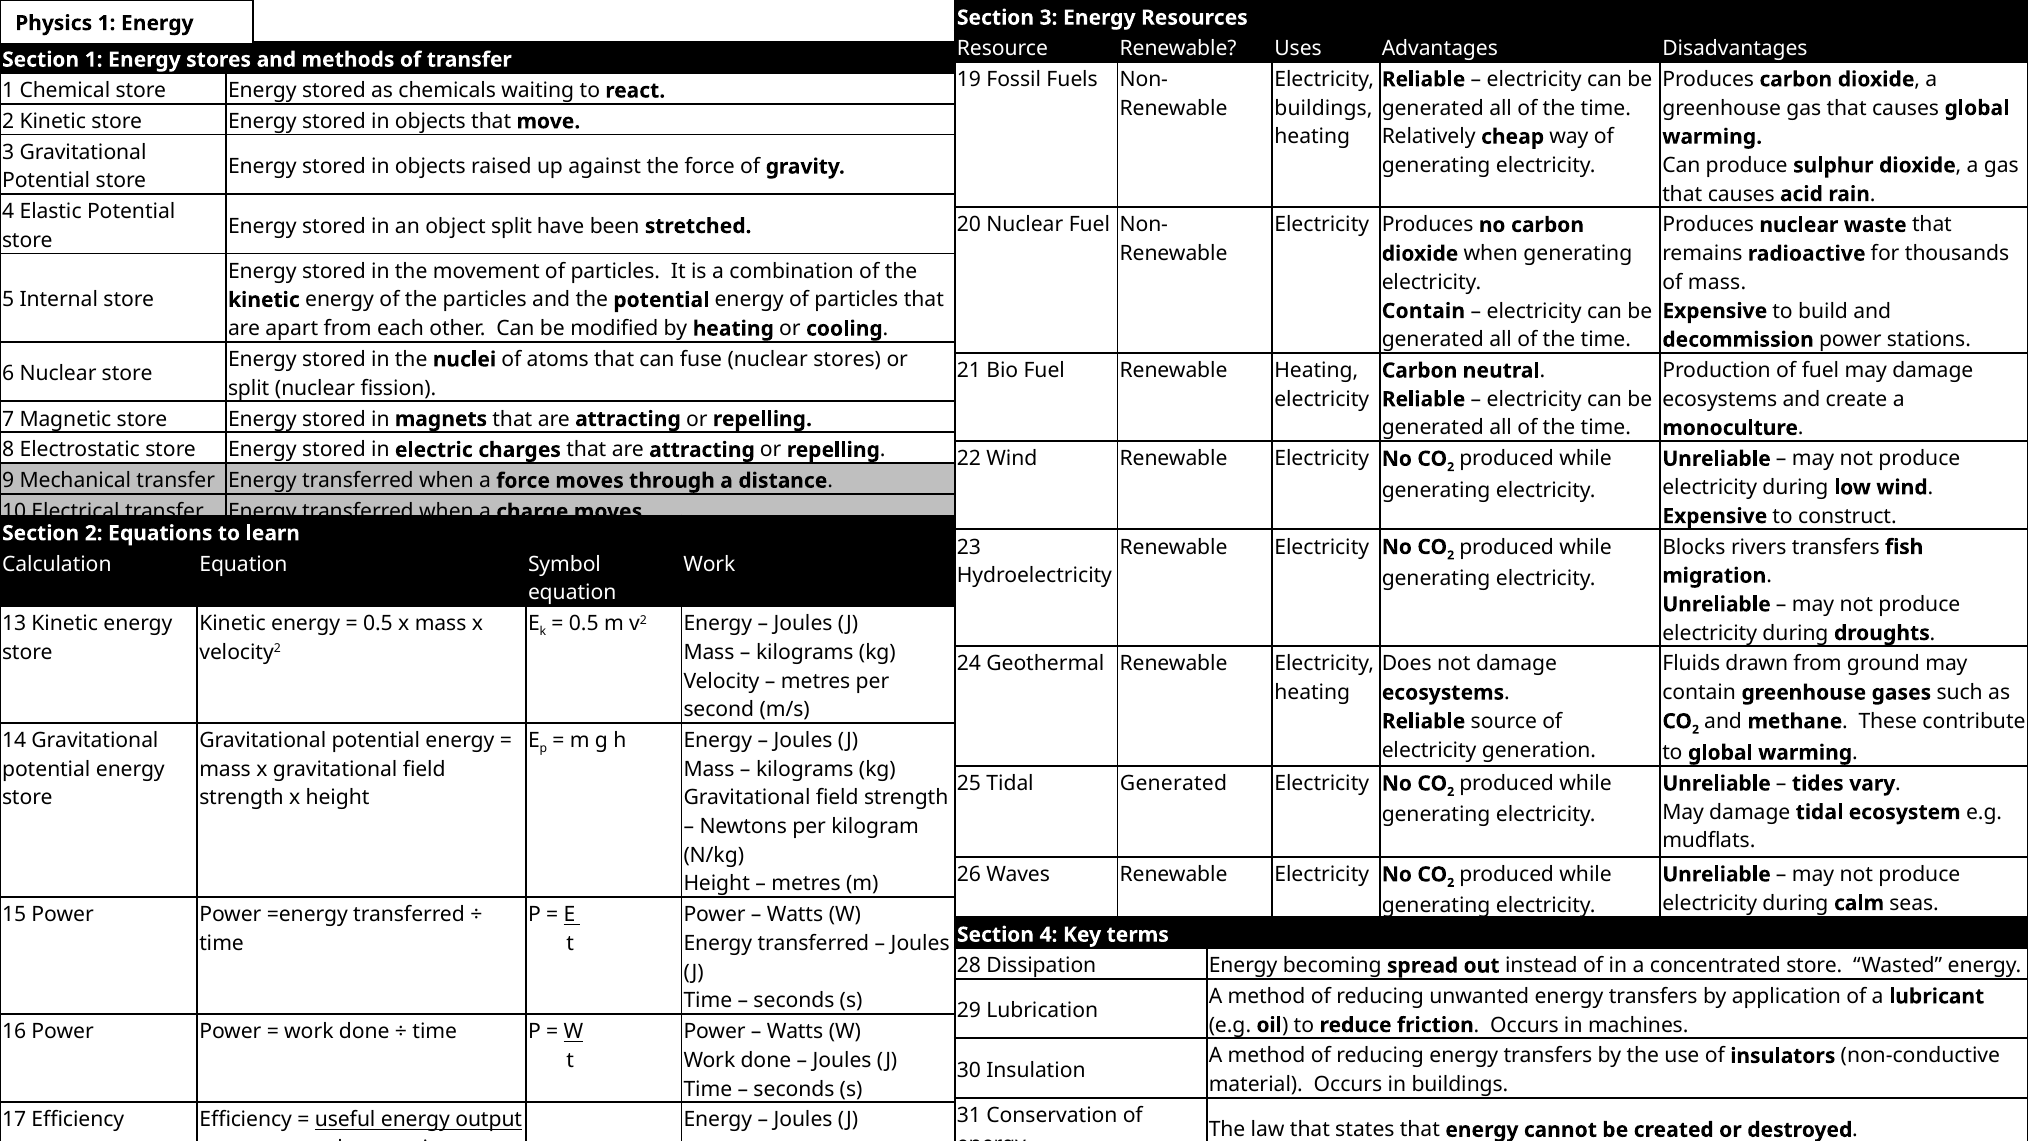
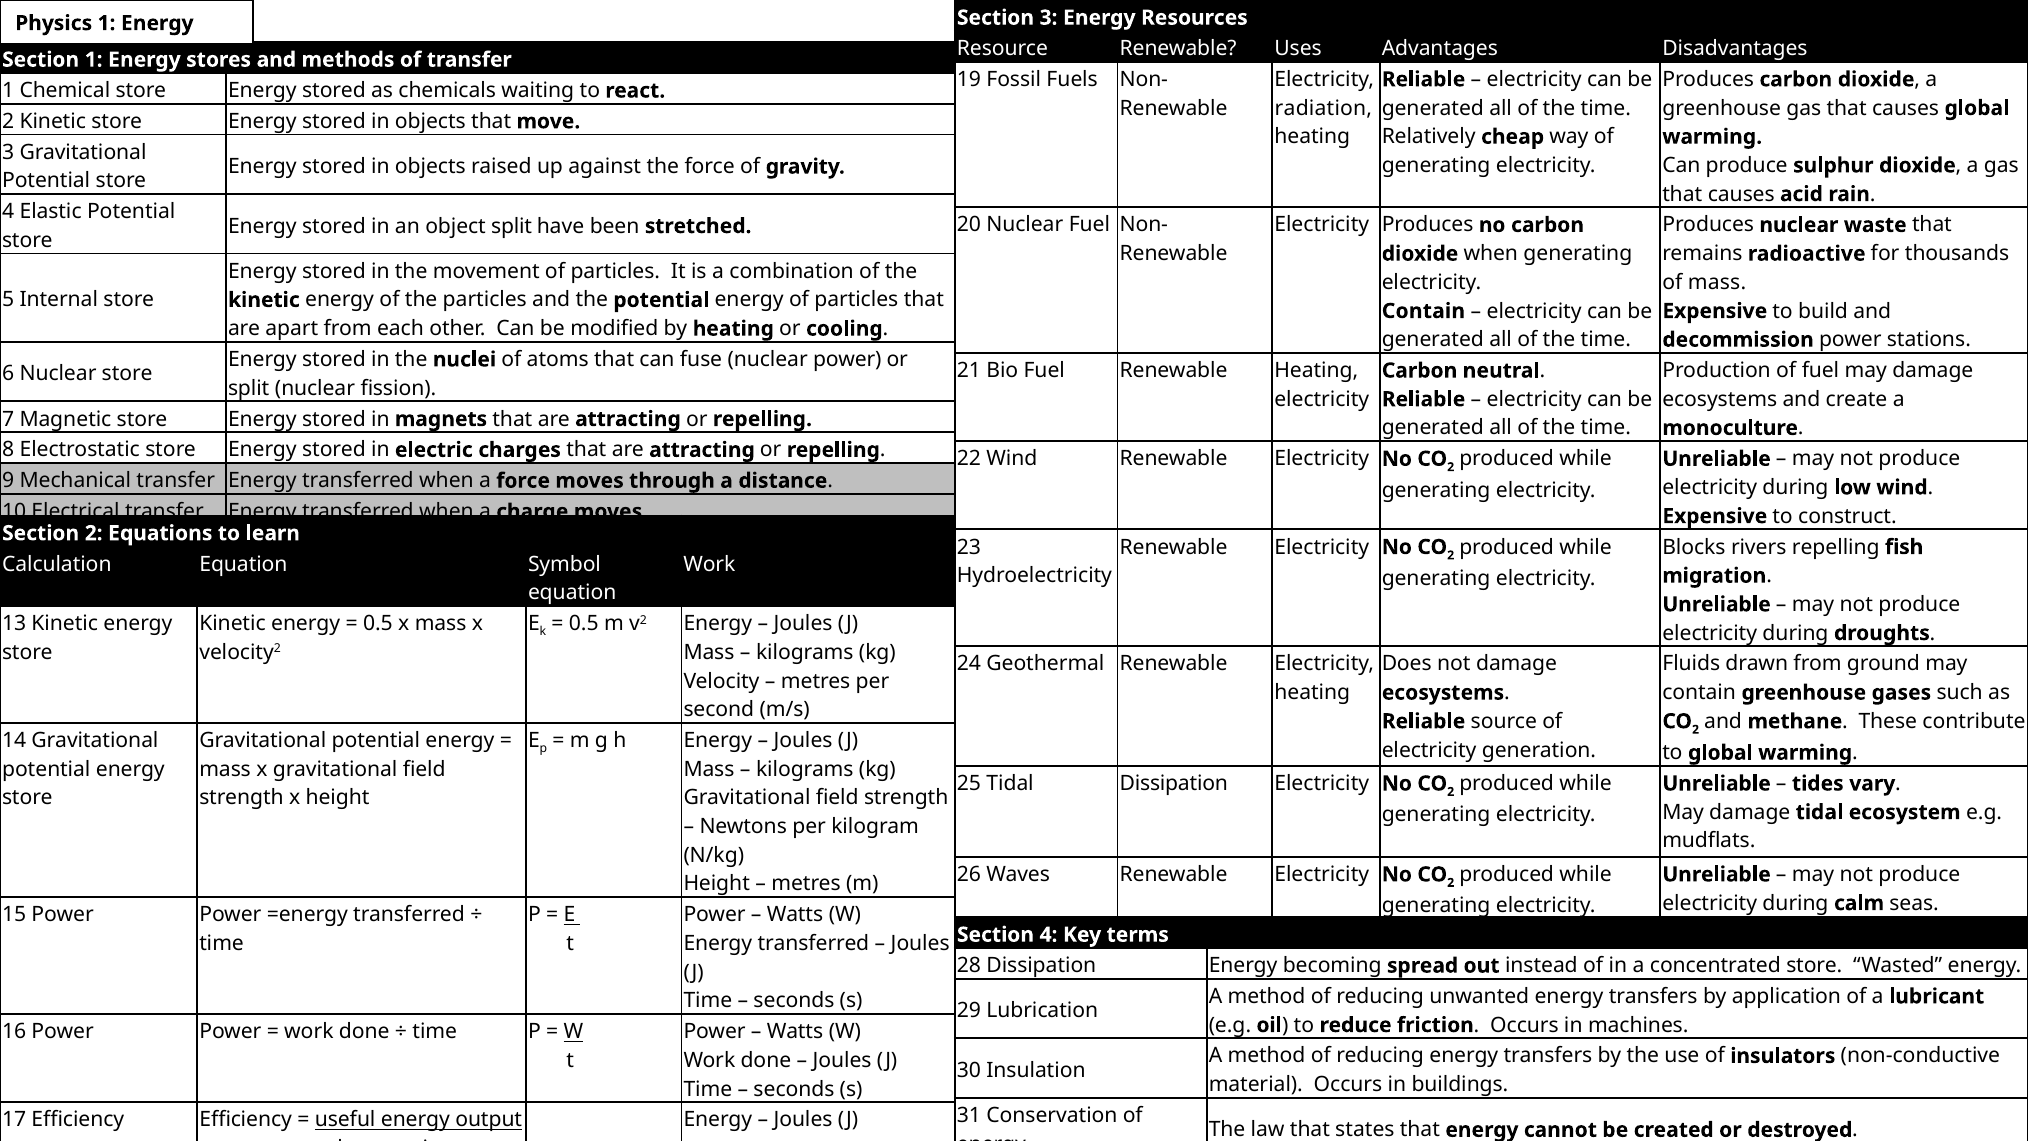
buildings: buildings -> radiation (1323, 108)
nuclear stores: stores -> power (847, 359)
rivers transfers: transfers -> repelling (1836, 547)
Tidal Generated: Generated -> Dissipation (1174, 783)
